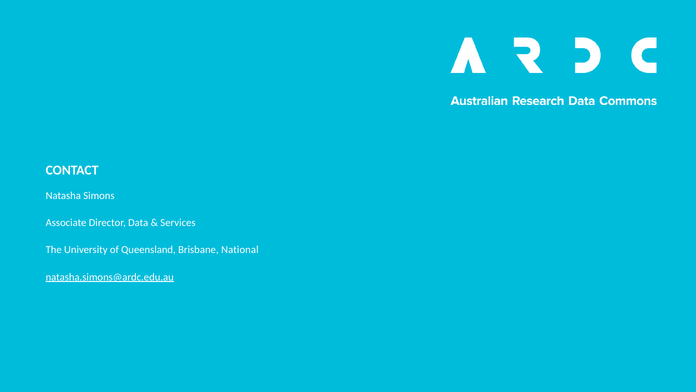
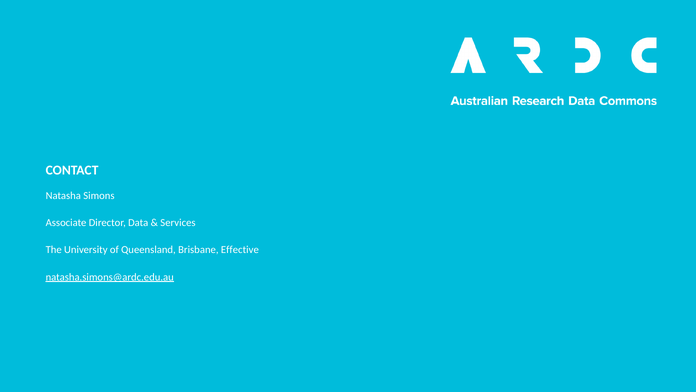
National: National -> Effective (240, 249)
